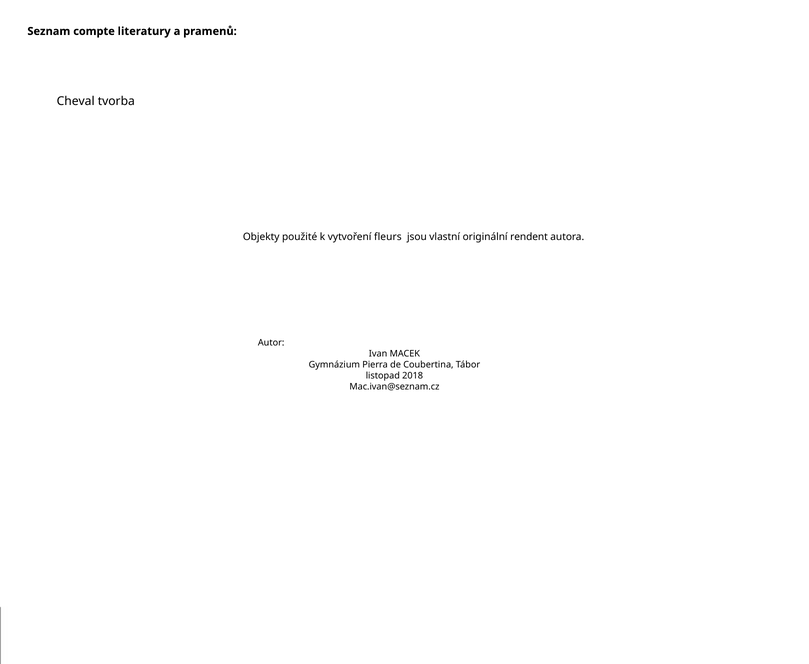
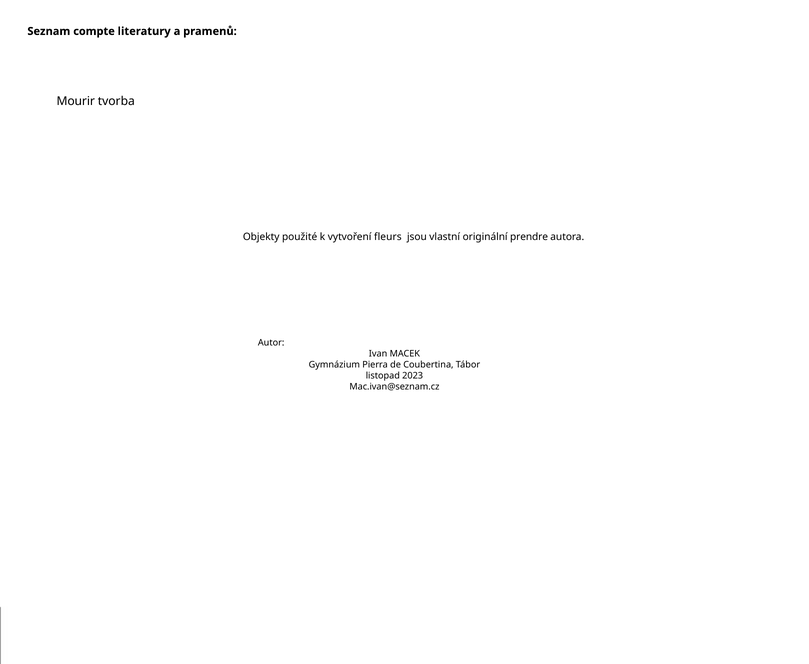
Cheval: Cheval -> Mourir (76, 101)
rendent: rendent -> prendre (529, 237)
2018: 2018 -> 2023 (413, 375)
